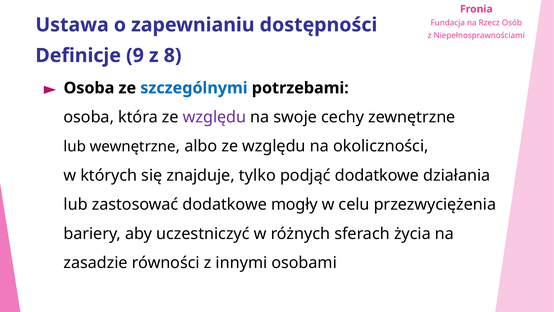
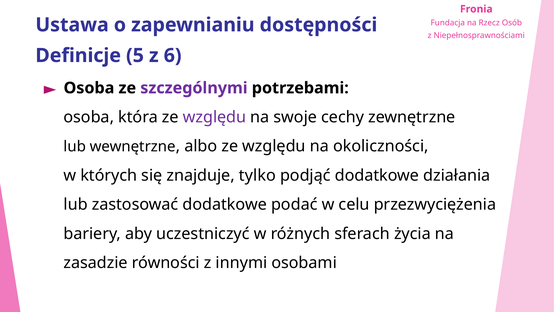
9: 9 -> 5 (135, 55)
8: 8 -> 6 (173, 55)
szczególnymi colour: blue -> purple (194, 88)
mogły: mogły -> podać (294, 204)
